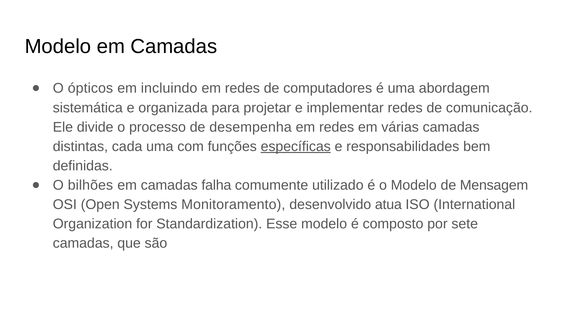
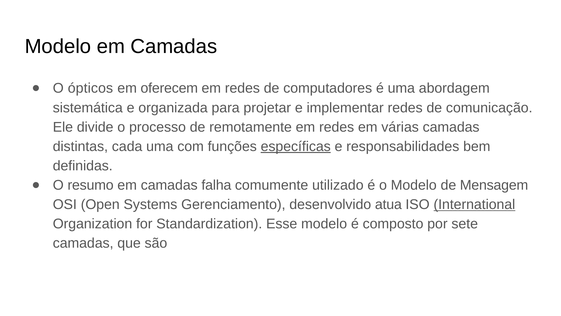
incluindo: incluindo -> oferecem (169, 88)
desempenha: desempenha -> remotamente (251, 127)
bilhões: bilhões -> resumo (91, 185)
Monitoramento: Monitoramento -> Gerenciamento (233, 204)
International underline: none -> present (474, 204)
